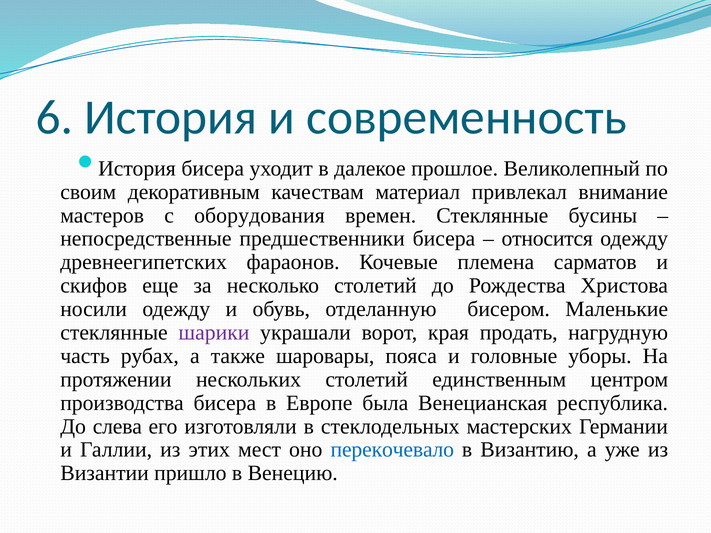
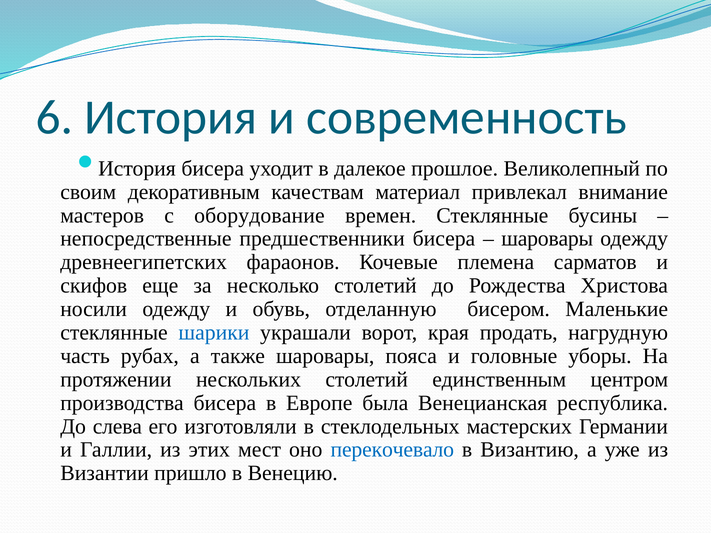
оборудования: оборудования -> оборудование (259, 215)
относится: относится -> шаровары (547, 239)
шарики colour: purple -> blue (214, 333)
